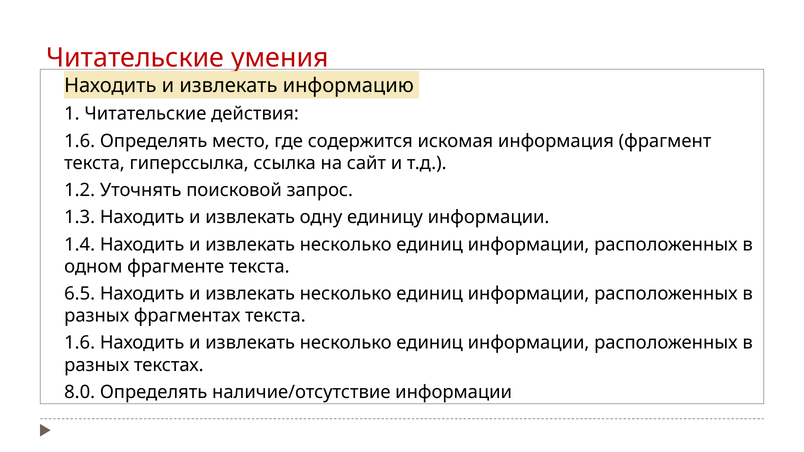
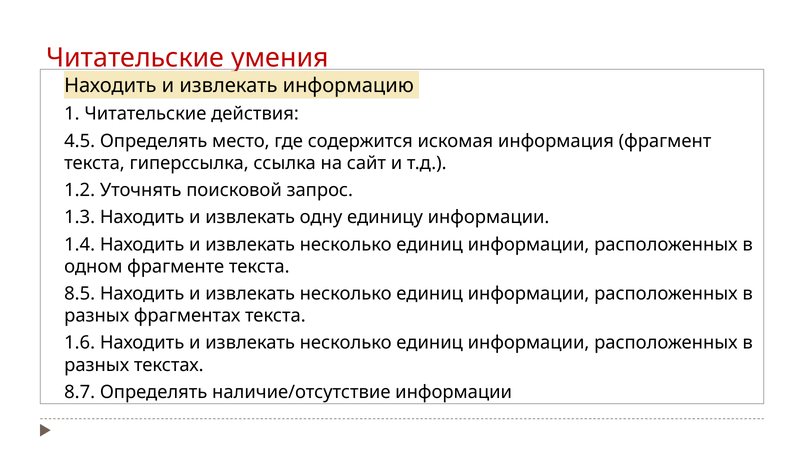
1.6: 1.6 -> 4.5 (80, 141)
6.5: 6.5 -> 8.5 (80, 294)
8.0: 8.0 -> 8.7 (80, 392)
